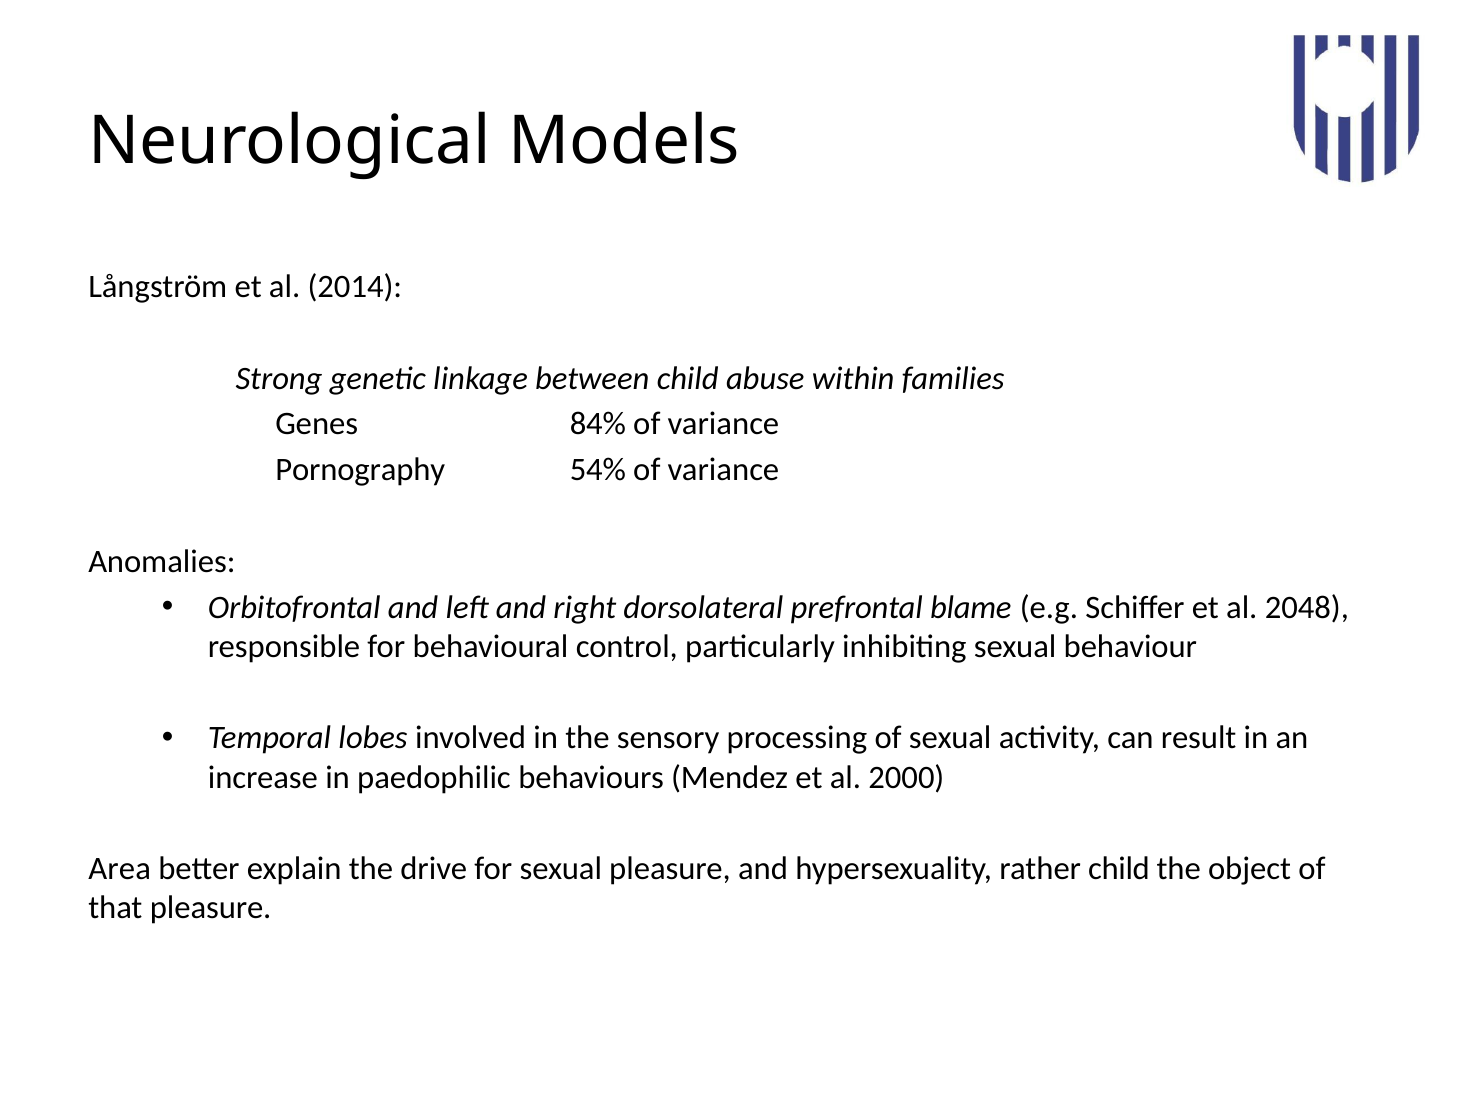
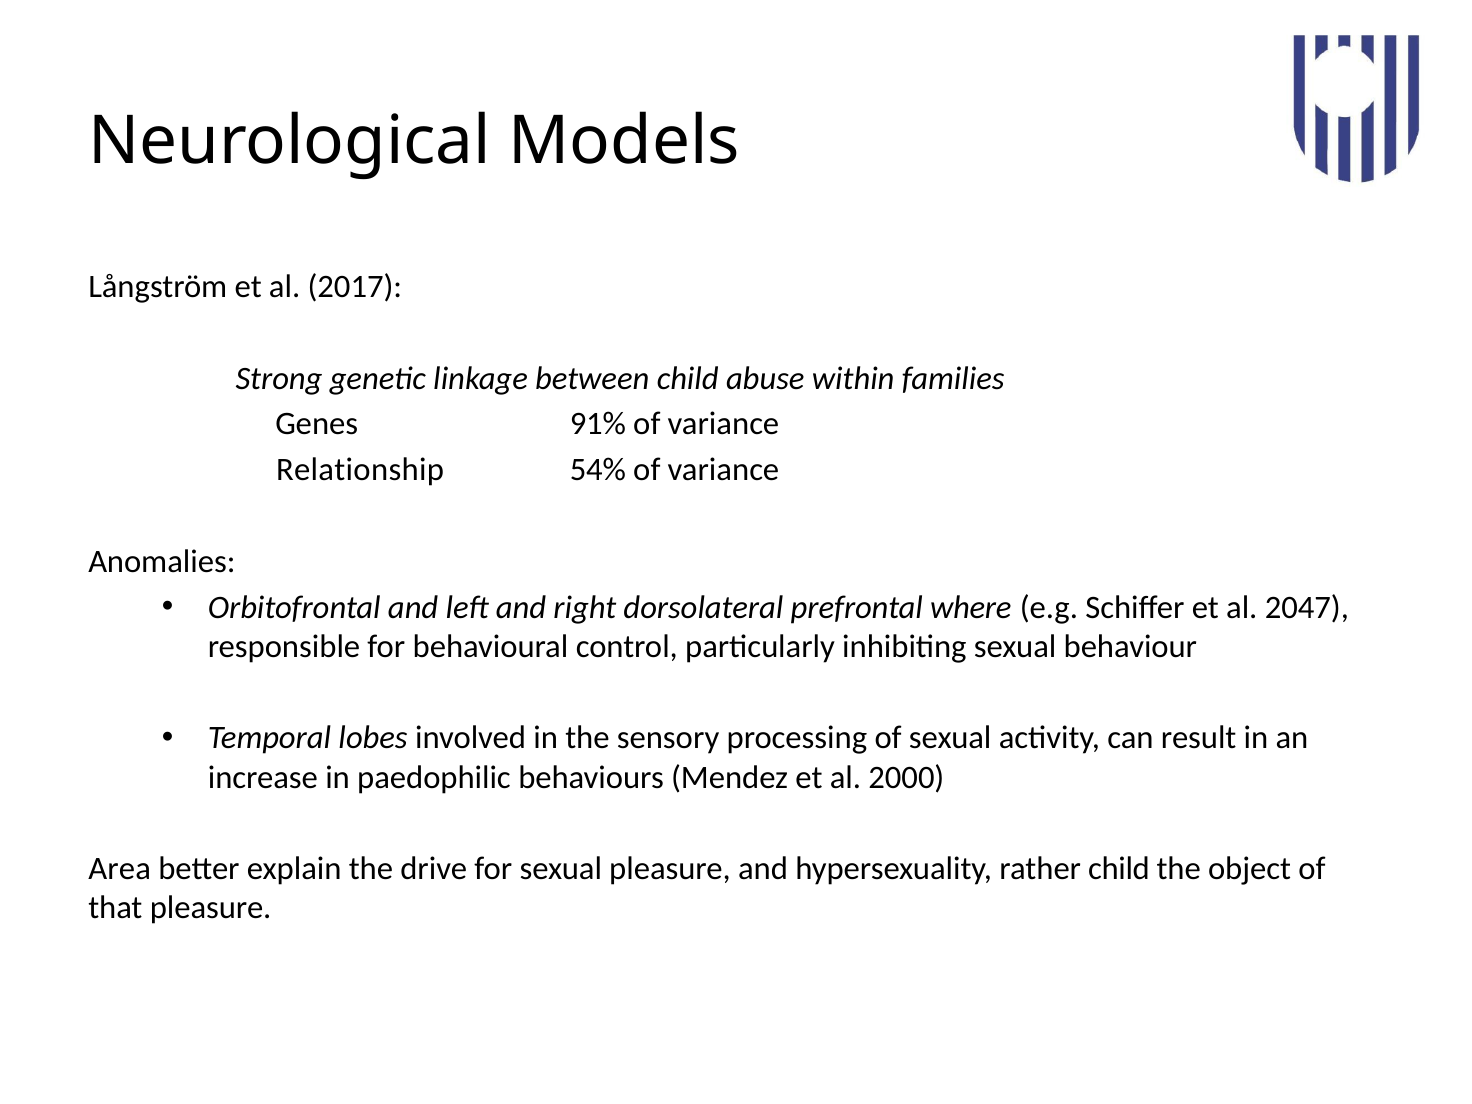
2014: 2014 -> 2017 (355, 287)
84%: 84% -> 91% (598, 424)
Pornography: Pornography -> Relationship (360, 470)
blame: blame -> where (971, 607)
2048: 2048 -> 2047 (1307, 607)
